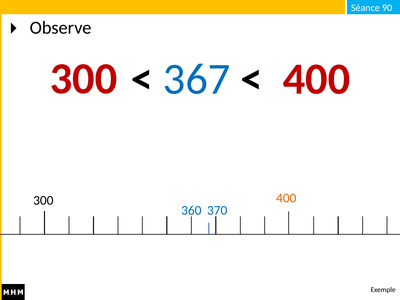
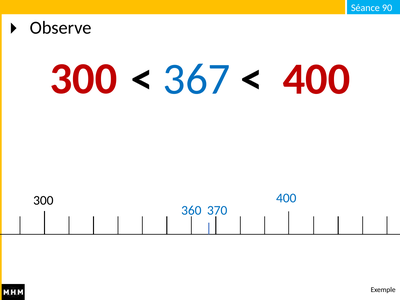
400 colour: orange -> blue (286, 198)
